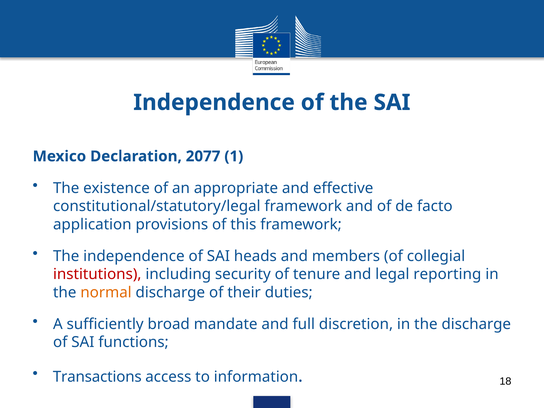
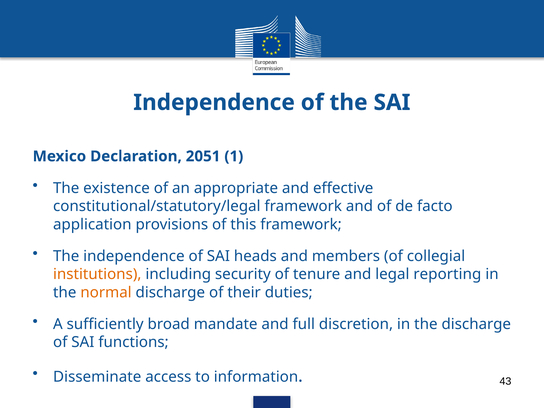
2077: 2077 -> 2051 (203, 156)
institutions colour: red -> orange (97, 274)
Transactions: Transactions -> Disseminate (97, 377)
18: 18 -> 43 (505, 381)
